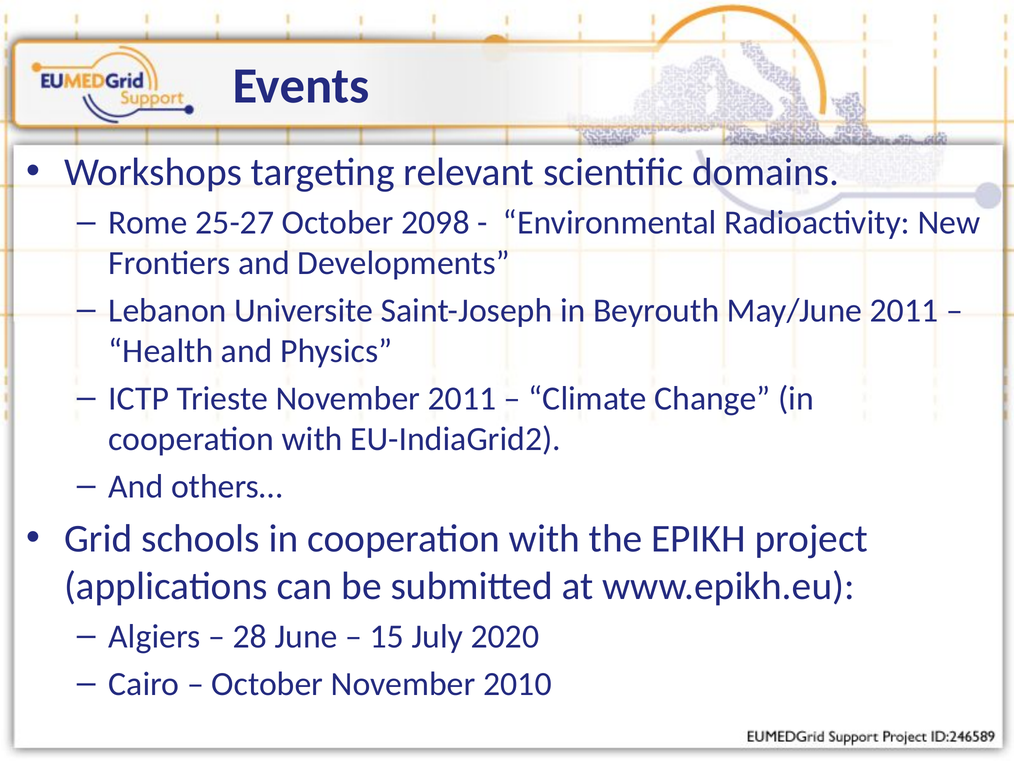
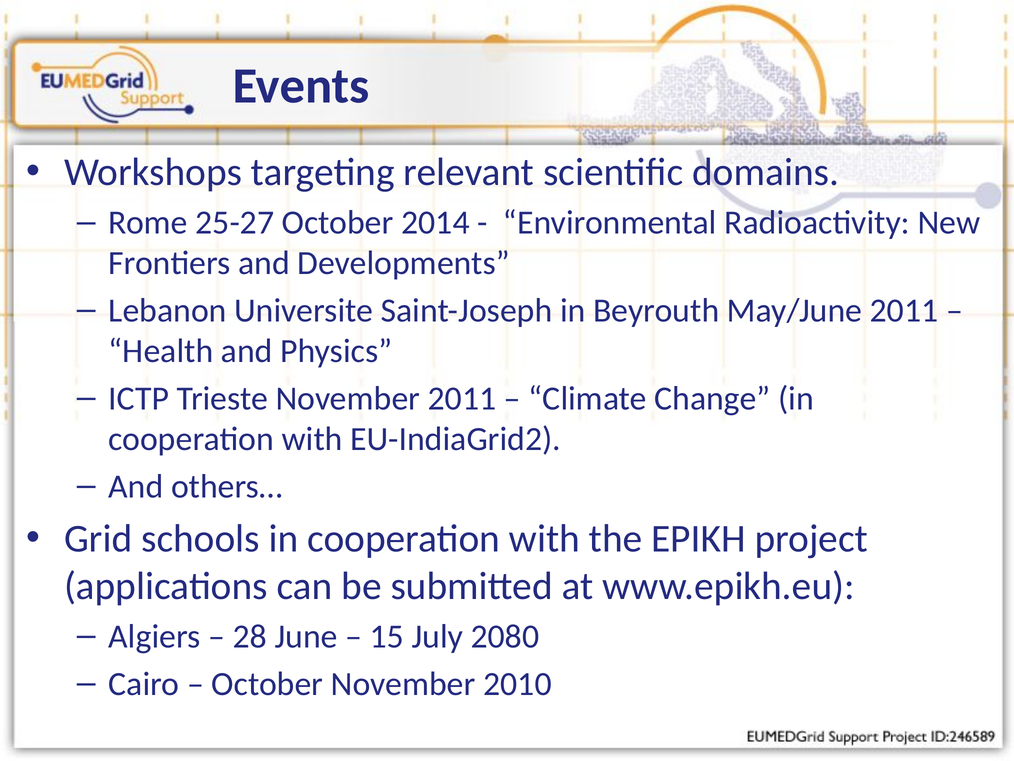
2098: 2098 -> 2014 (435, 223)
2020: 2020 -> 2080 (505, 636)
